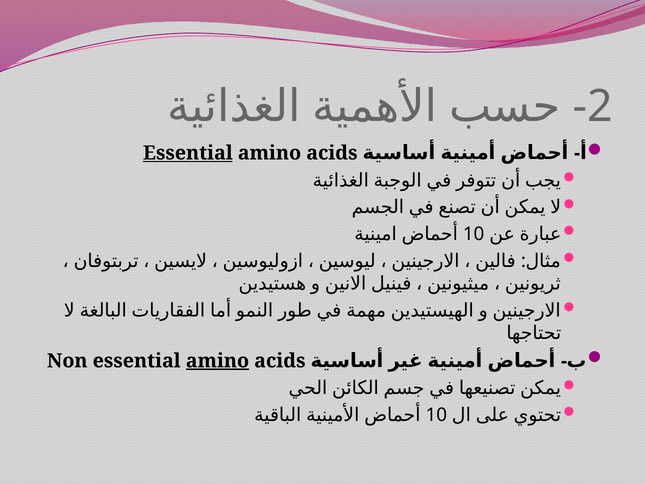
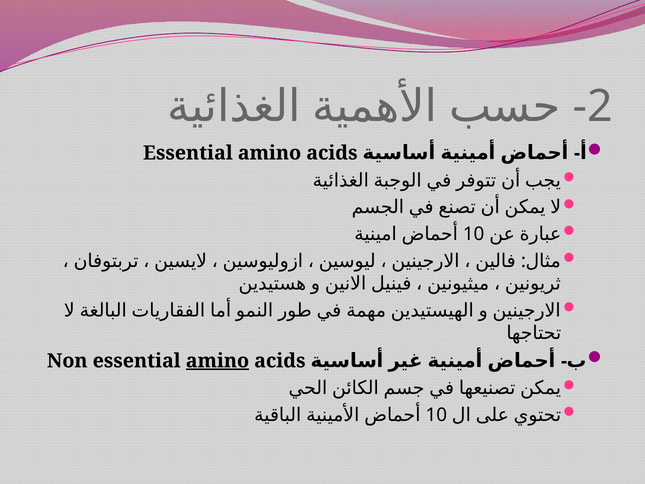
Essential underline: present -> none (188, 153)
